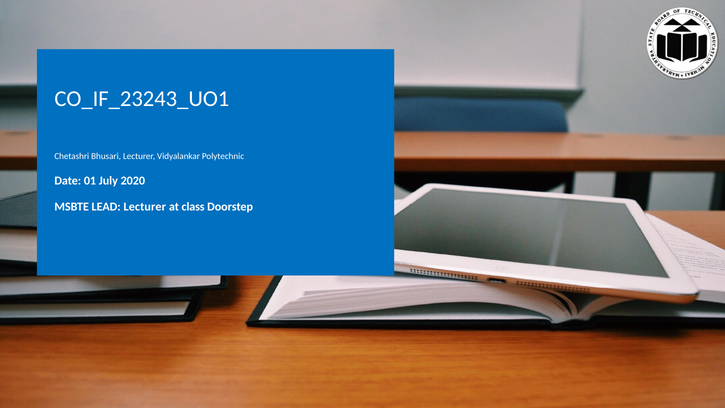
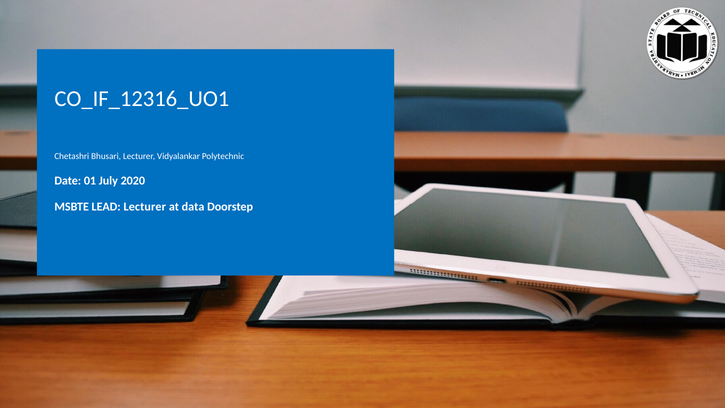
CO_IF_23243_UO1: CO_IF_23243_UO1 -> CO_IF_12316_UO1 (142, 99)
class: class -> data (193, 207)
